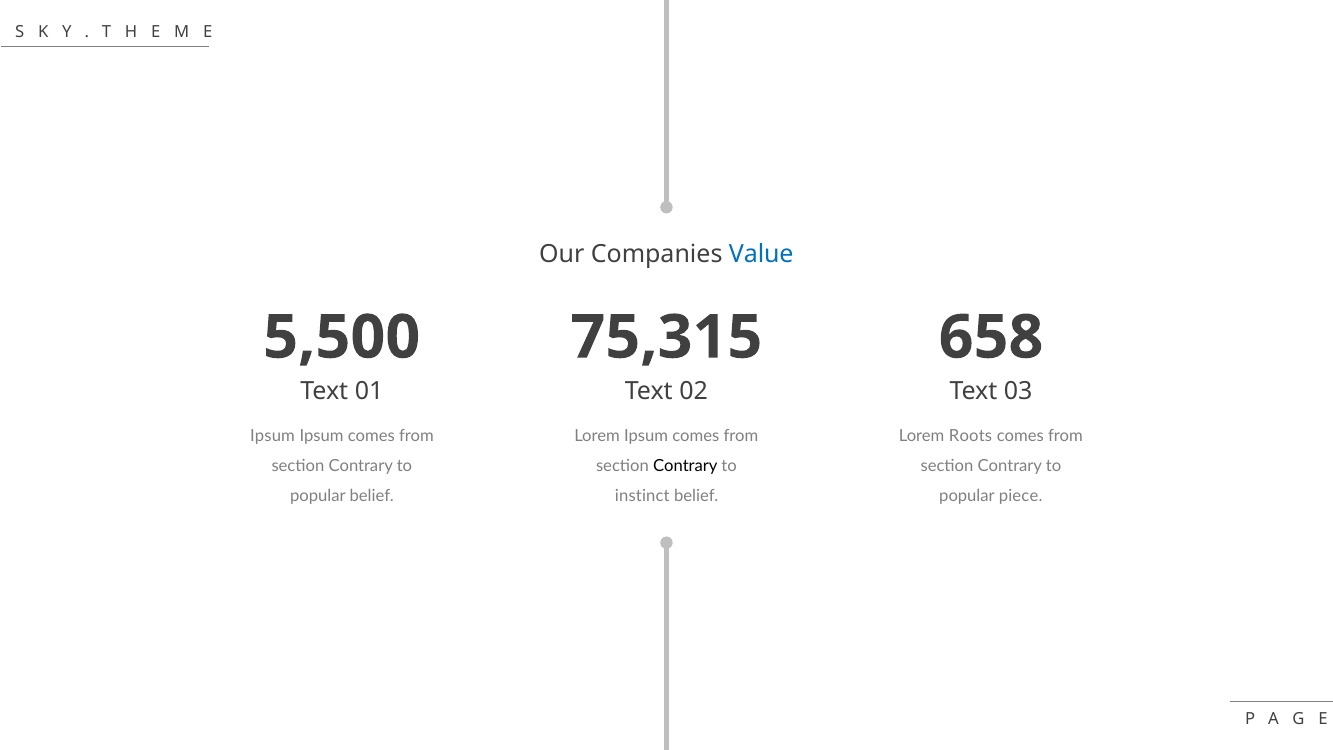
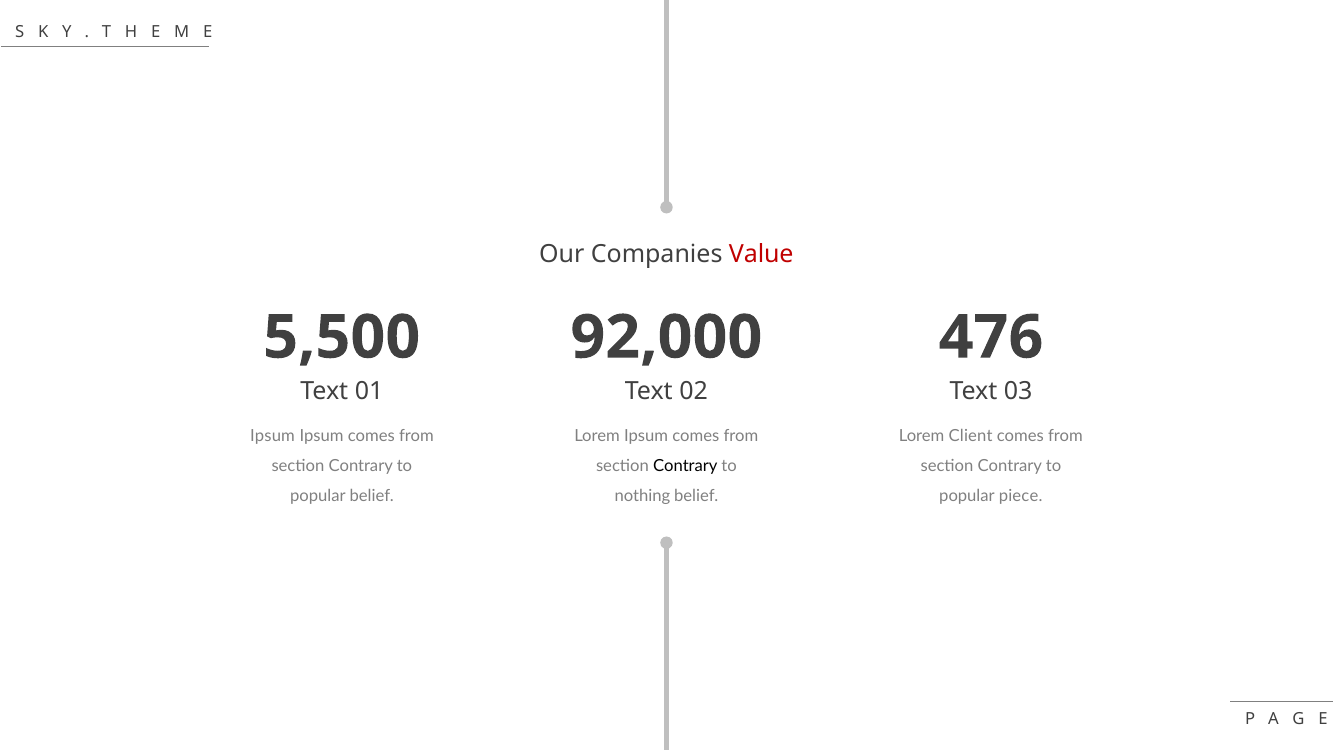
Value colour: blue -> red (761, 254)
75,315: 75,315 -> 92,000 (666, 337)
658: 658 -> 476 (991, 337)
Roots: Roots -> Client (971, 436)
instinct: instinct -> nothing (642, 496)
